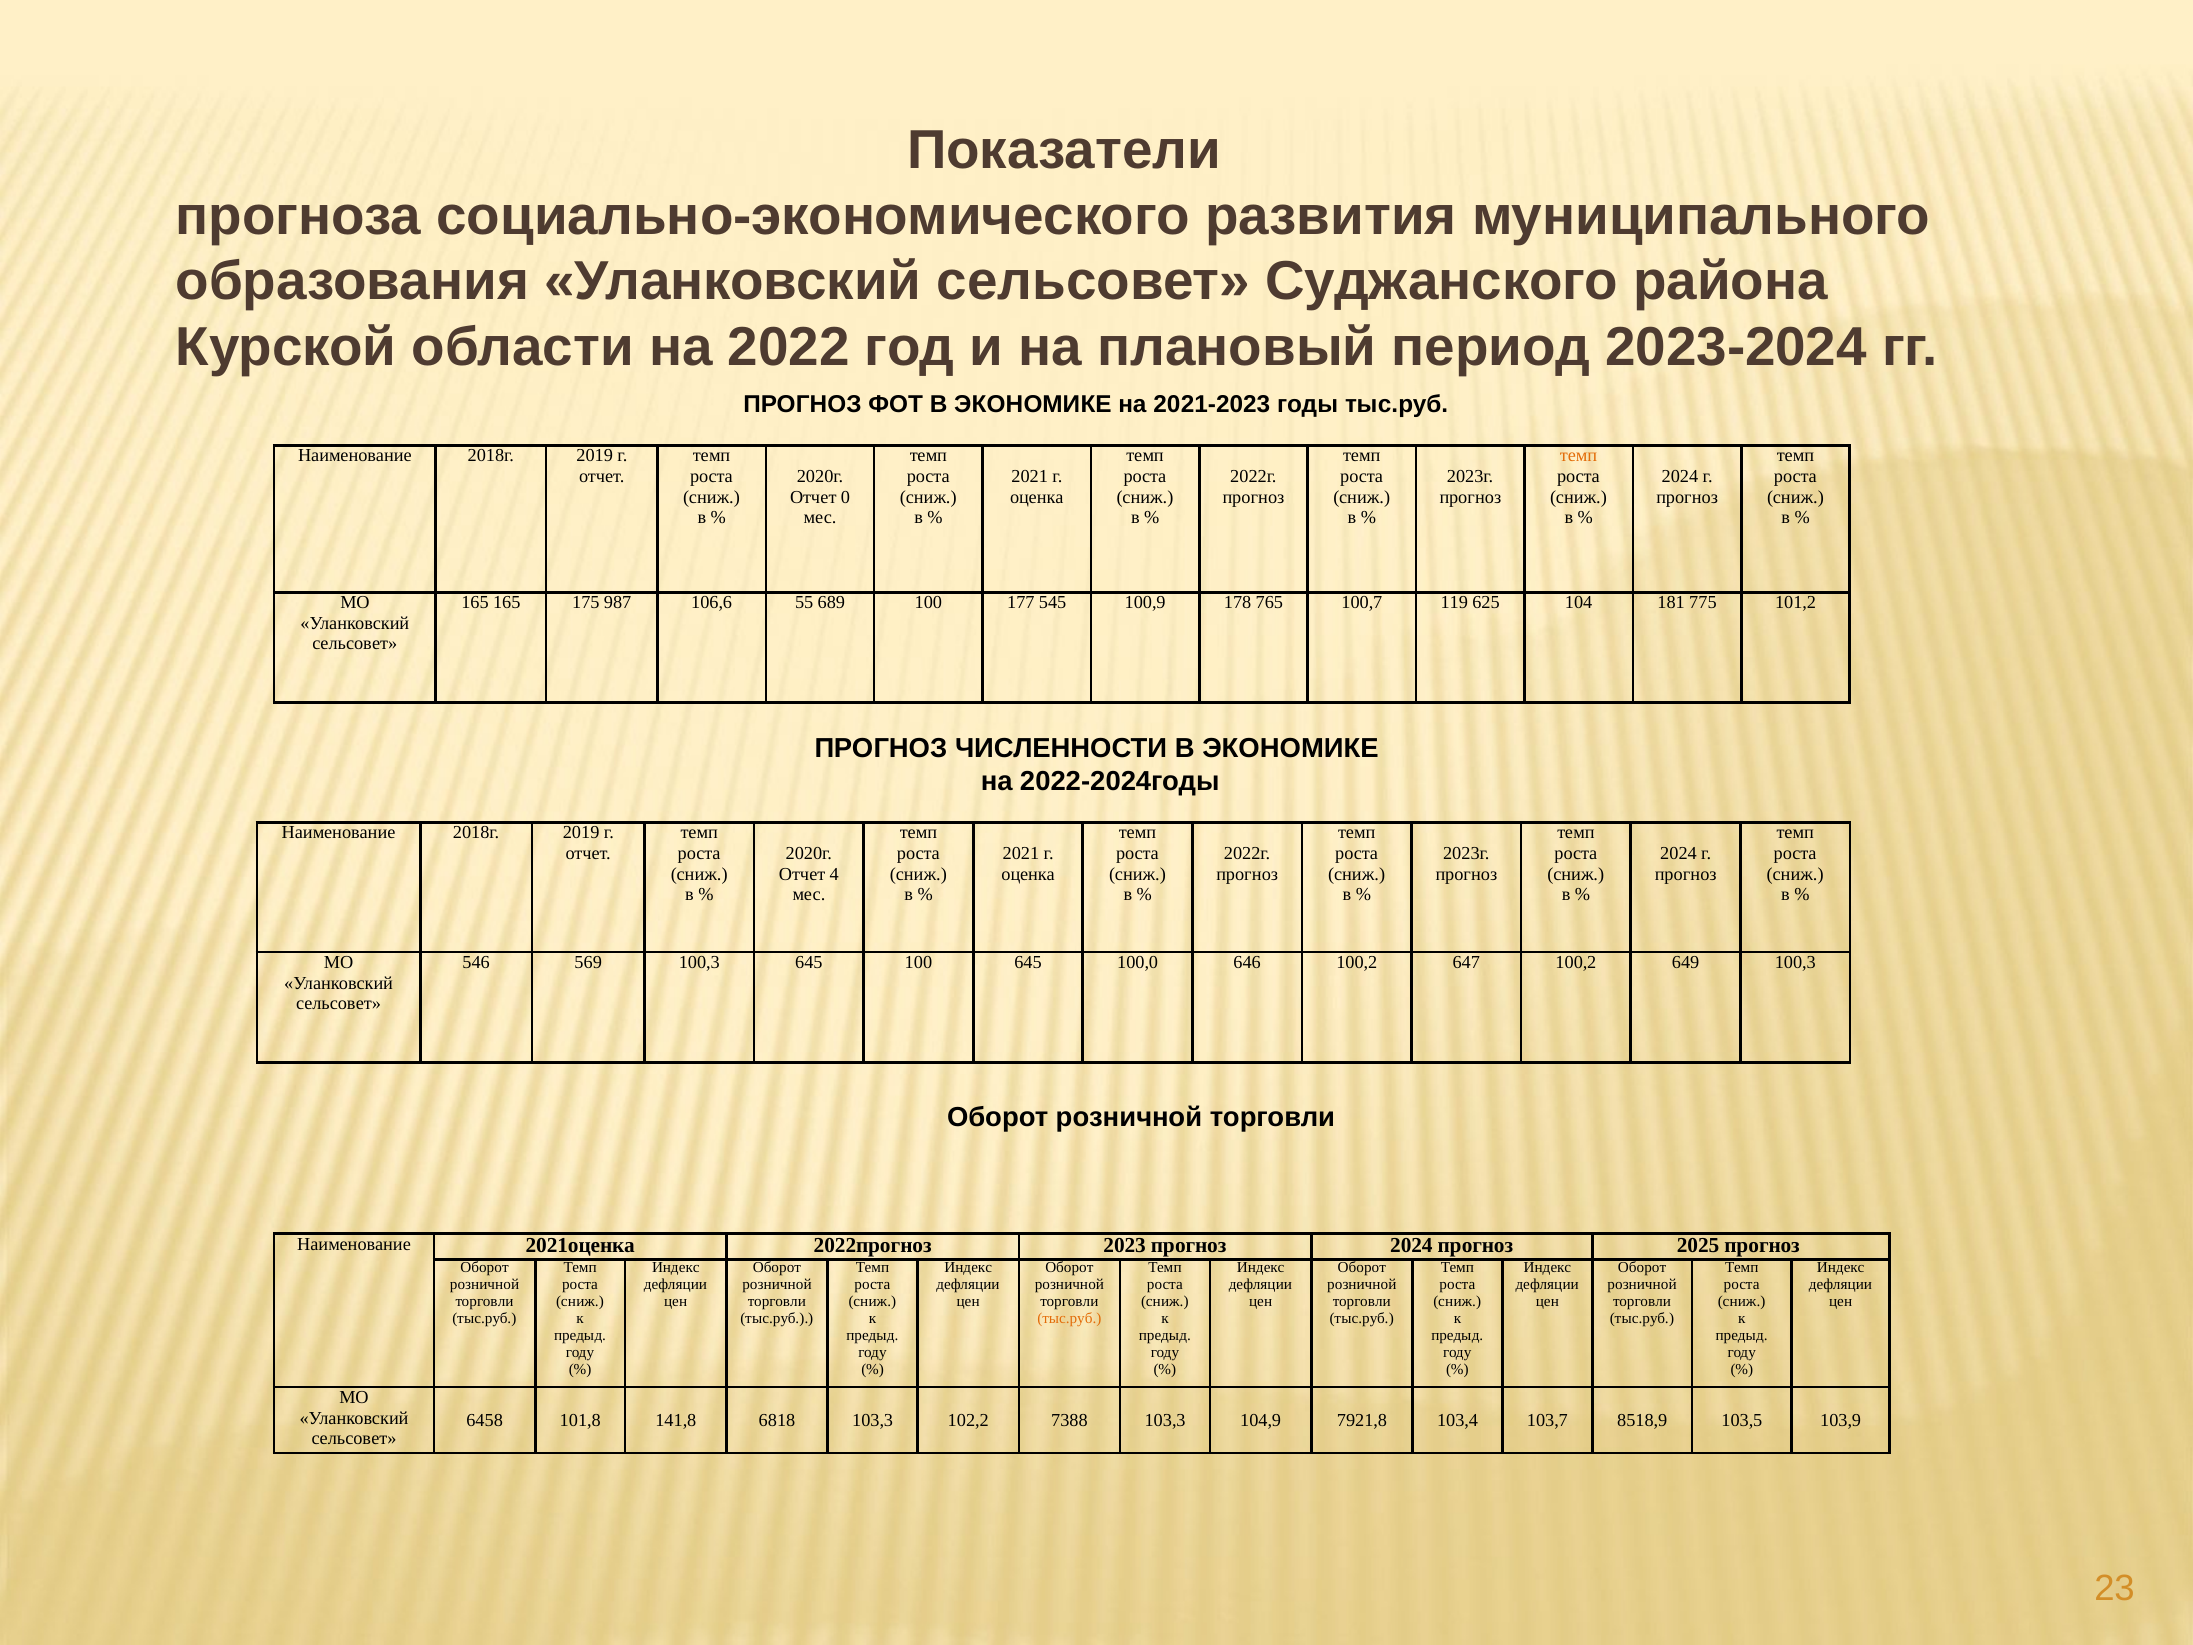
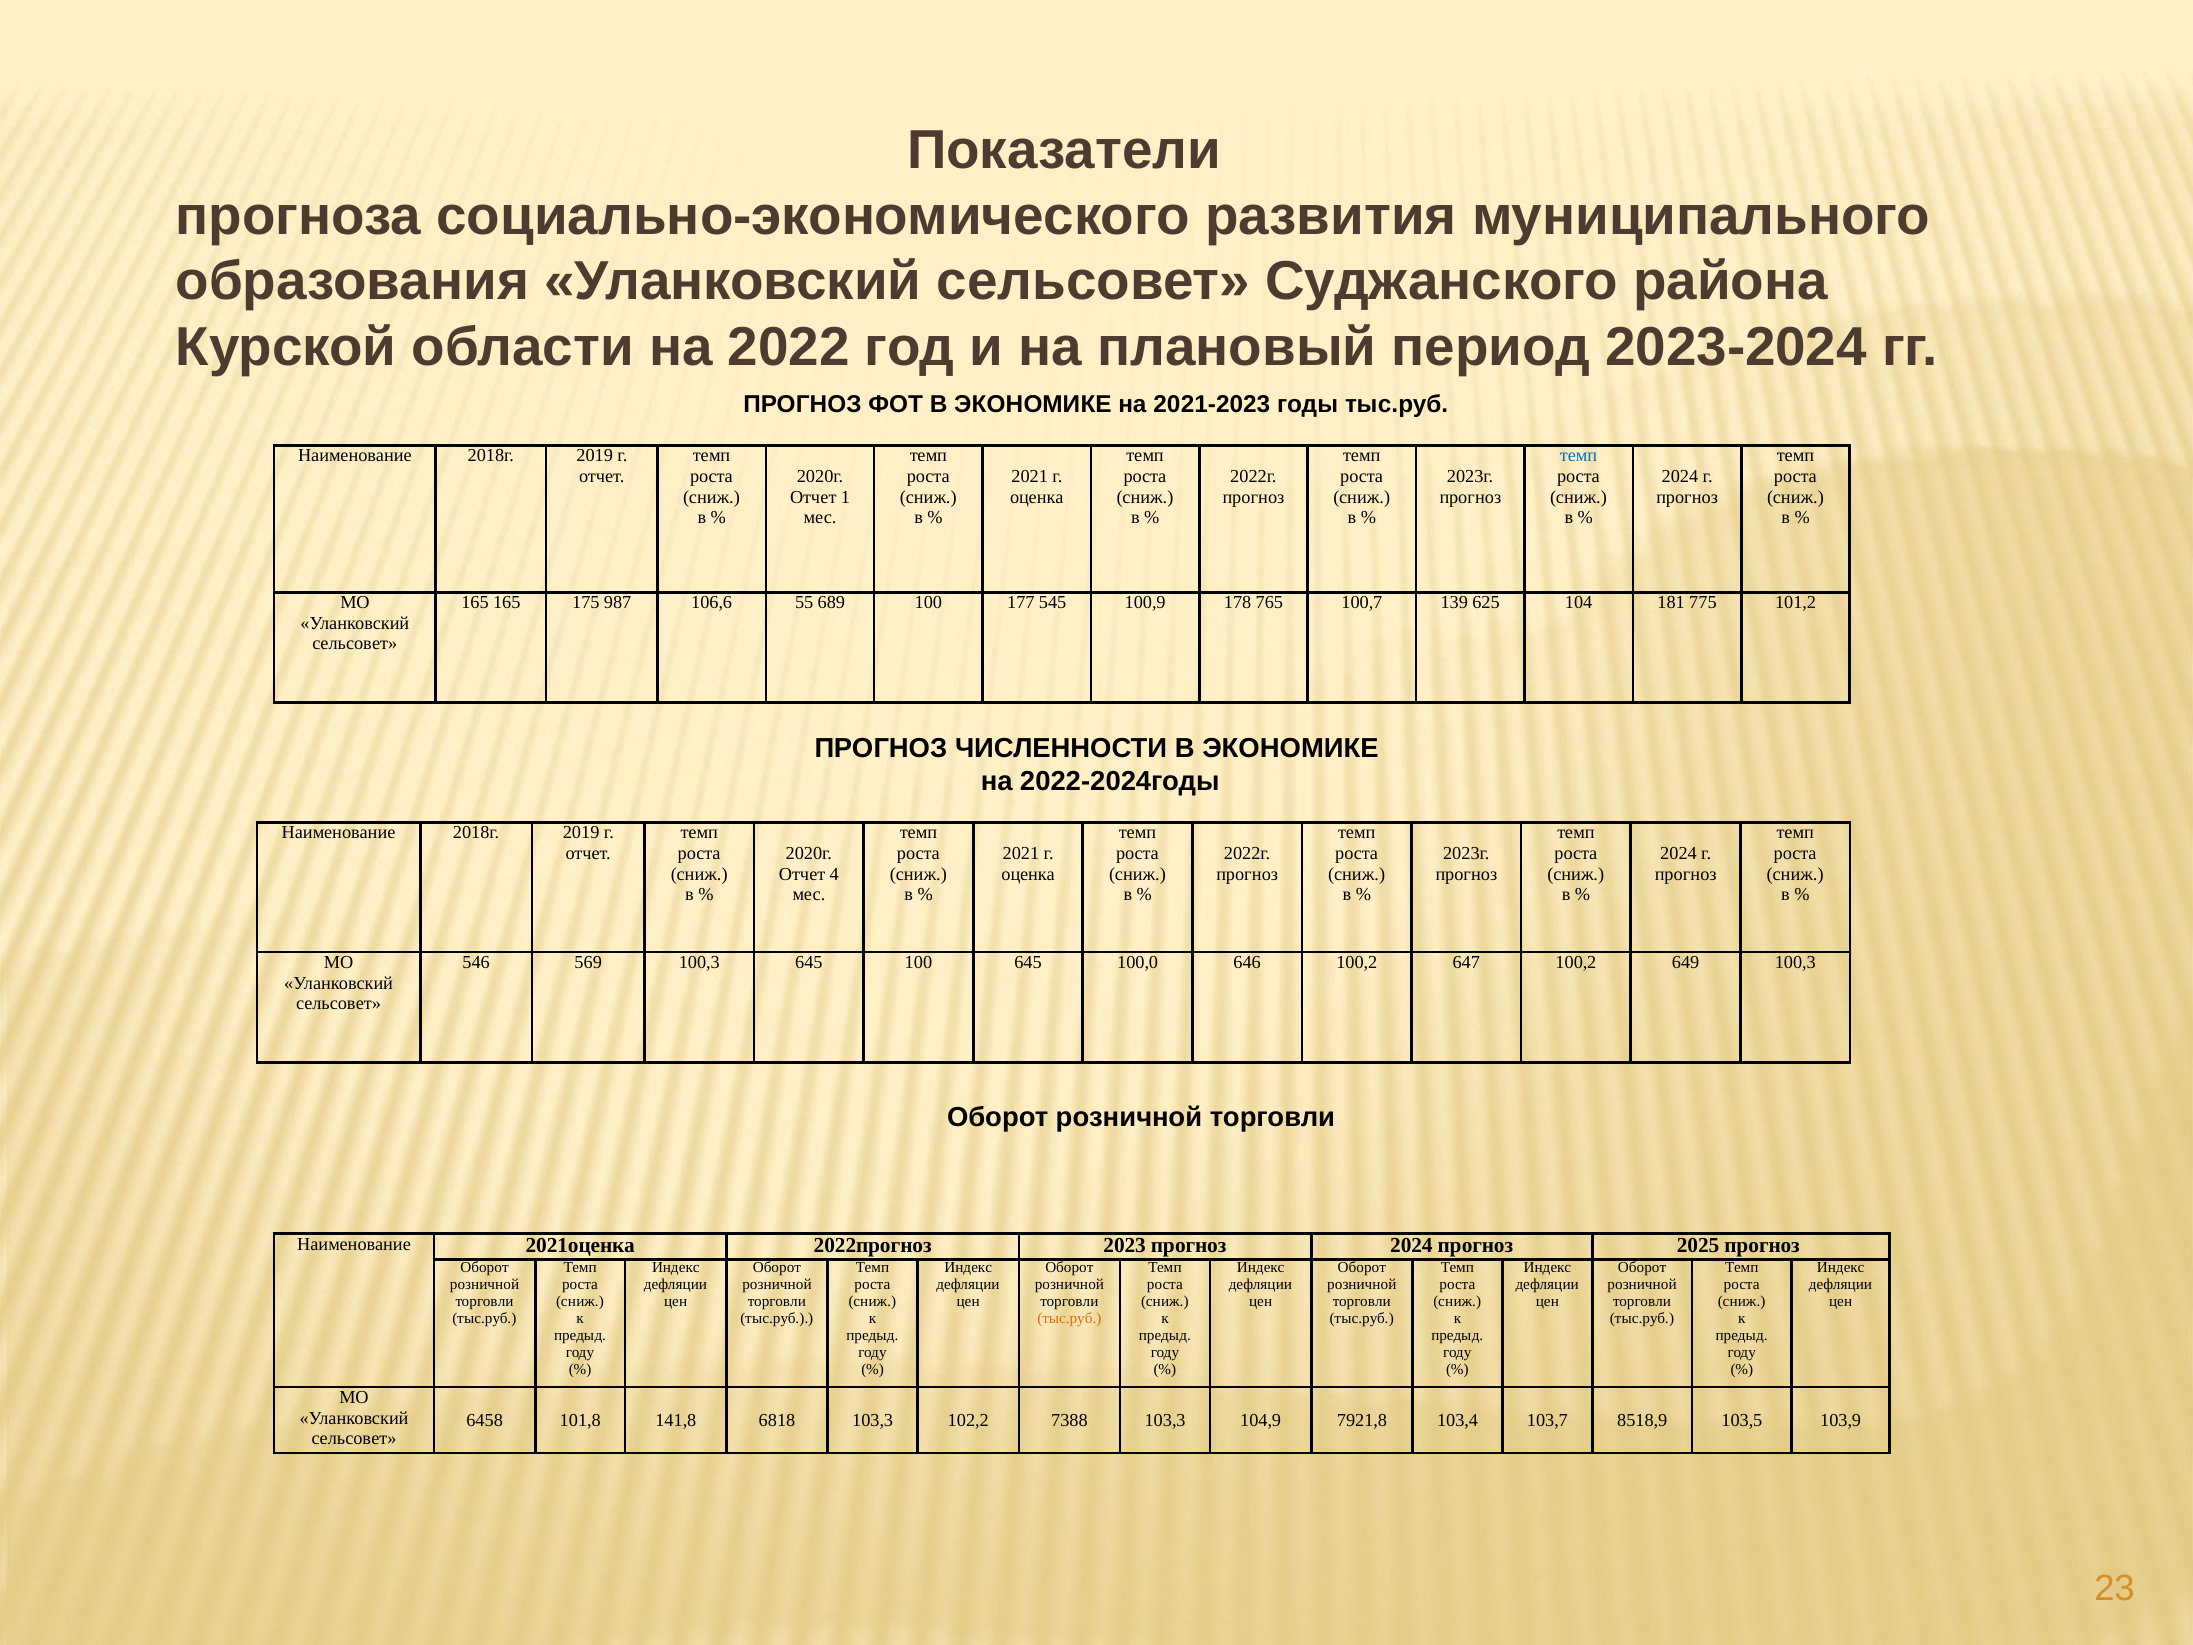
темп colour: orange -> blue (1579, 456)
0: 0 -> 1 (845, 497)
119: 119 -> 139 (1454, 603)
